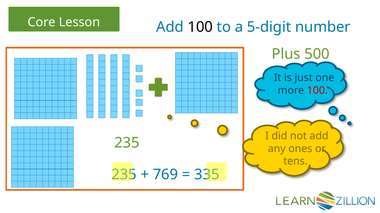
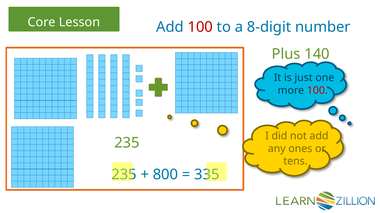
100 colour: black -> red (200, 27)
5-digit: 5-digit -> 8-digit (269, 27)
500: 500 -> 140 (317, 54)
769: 769 -> 800 (165, 175)
